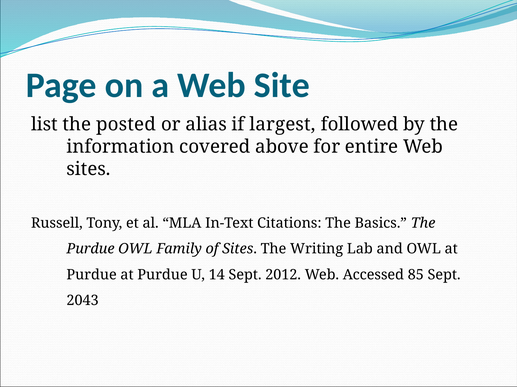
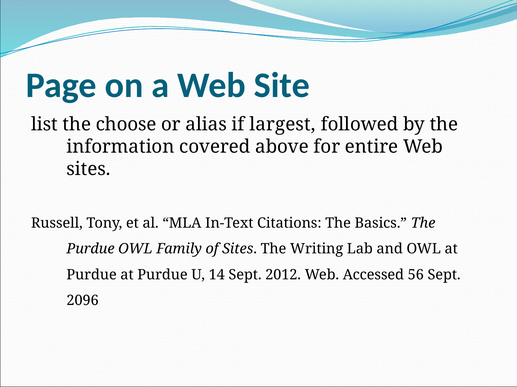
posted: posted -> choose (126, 124)
85: 85 -> 56 (416, 275)
2043: 2043 -> 2096 (83, 301)
